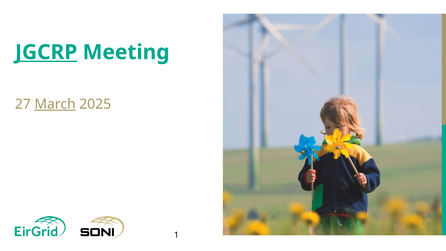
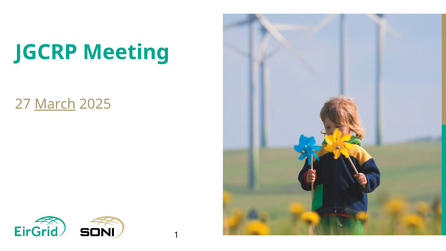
JGCRP underline: present -> none (46, 52)
